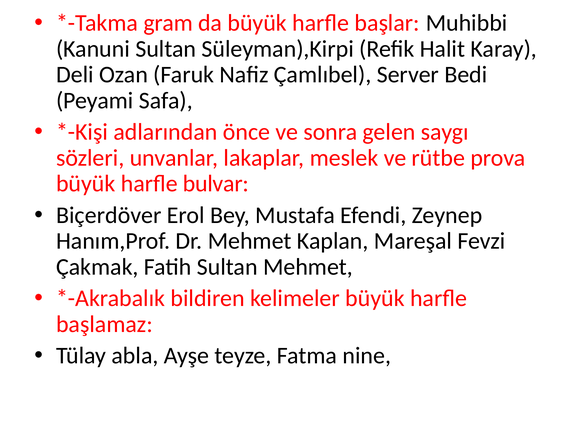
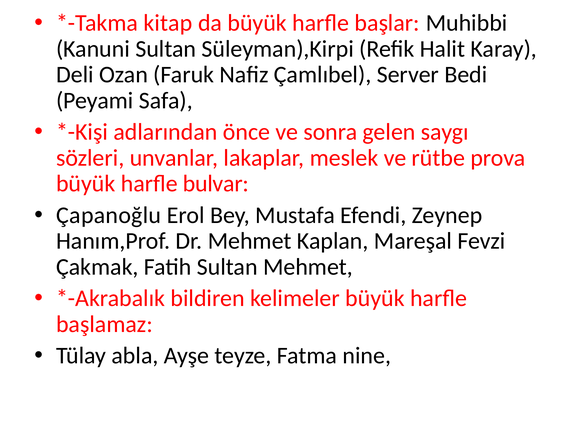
gram: gram -> kitap (168, 23)
Biçerdöver: Biçerdöver -> Çapanoğlu (109, 215)
